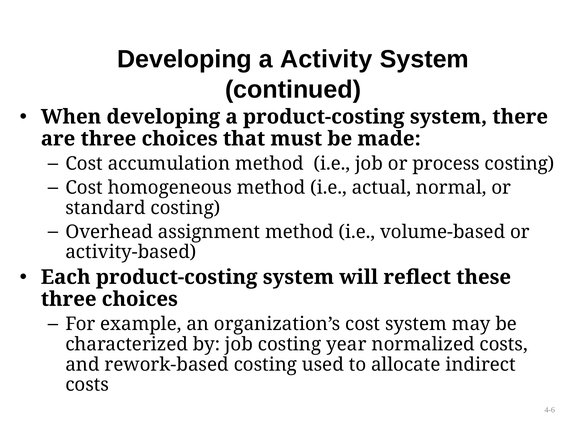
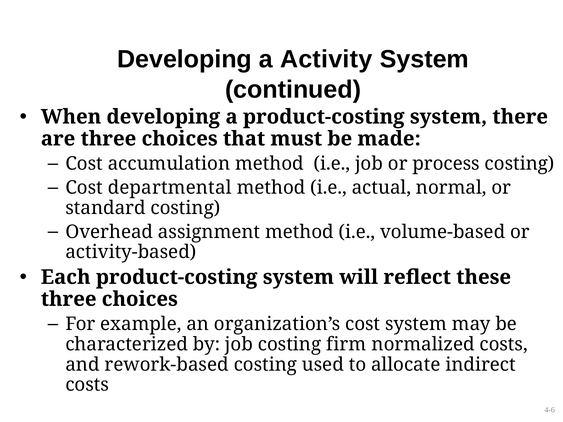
homogeneous: homogeneous -> departmental (170, 188)
year: year -> firm (346, 344)
